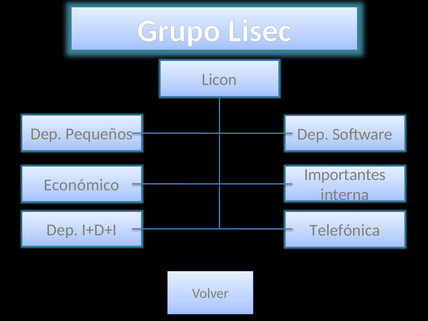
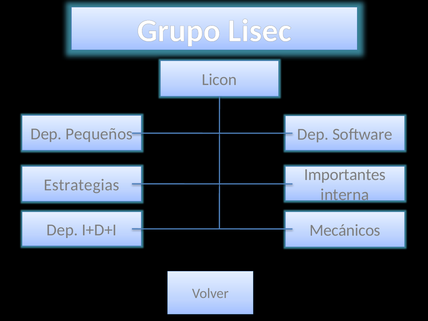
Económico: Económico -> Estrategias (82, 185)
Telefónica: Telefónica -> Mecánicos (345, 230)
